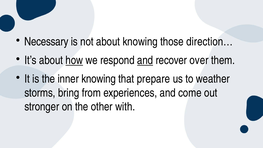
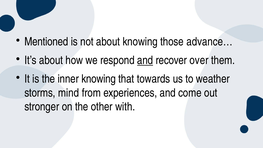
Necessary: Necessary -> Mentioned (46, 42)
direction…: direction… -> advance… (210, 42)
how underline: present -> none (74, 60)
prepare: prepare -> towards (153, 79)
bring: bring -> mind (69, 93)
